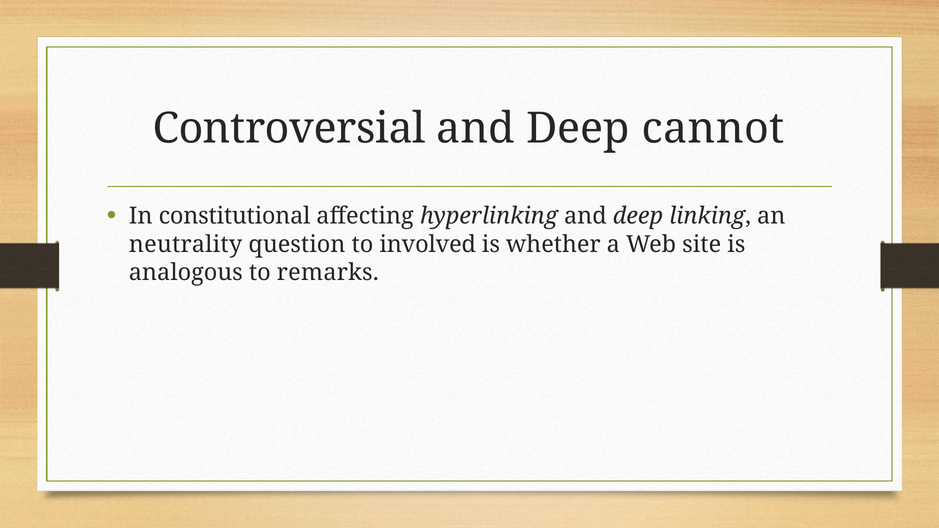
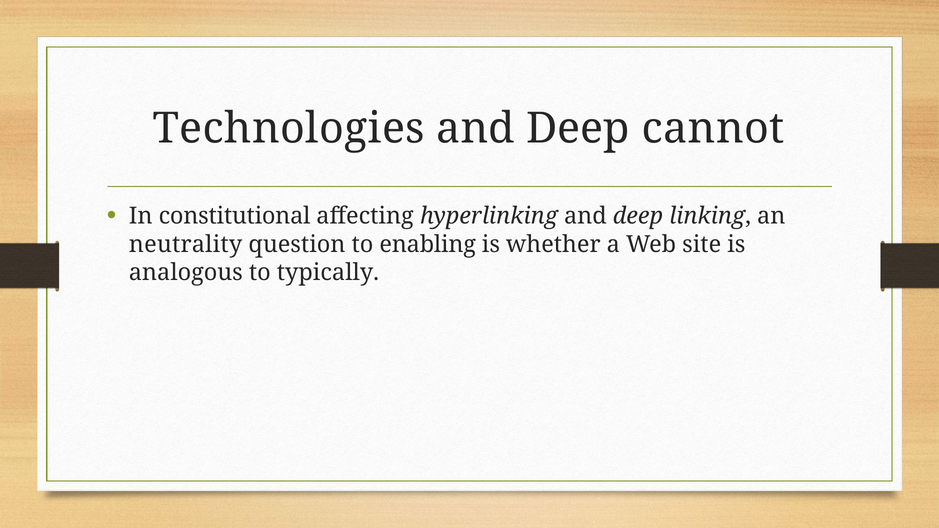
Controversial: Controversial -> Technologies (289, 129)
involved: involved -> enabling (428, 244)
remarks: remarks -> typically (328, 273)
